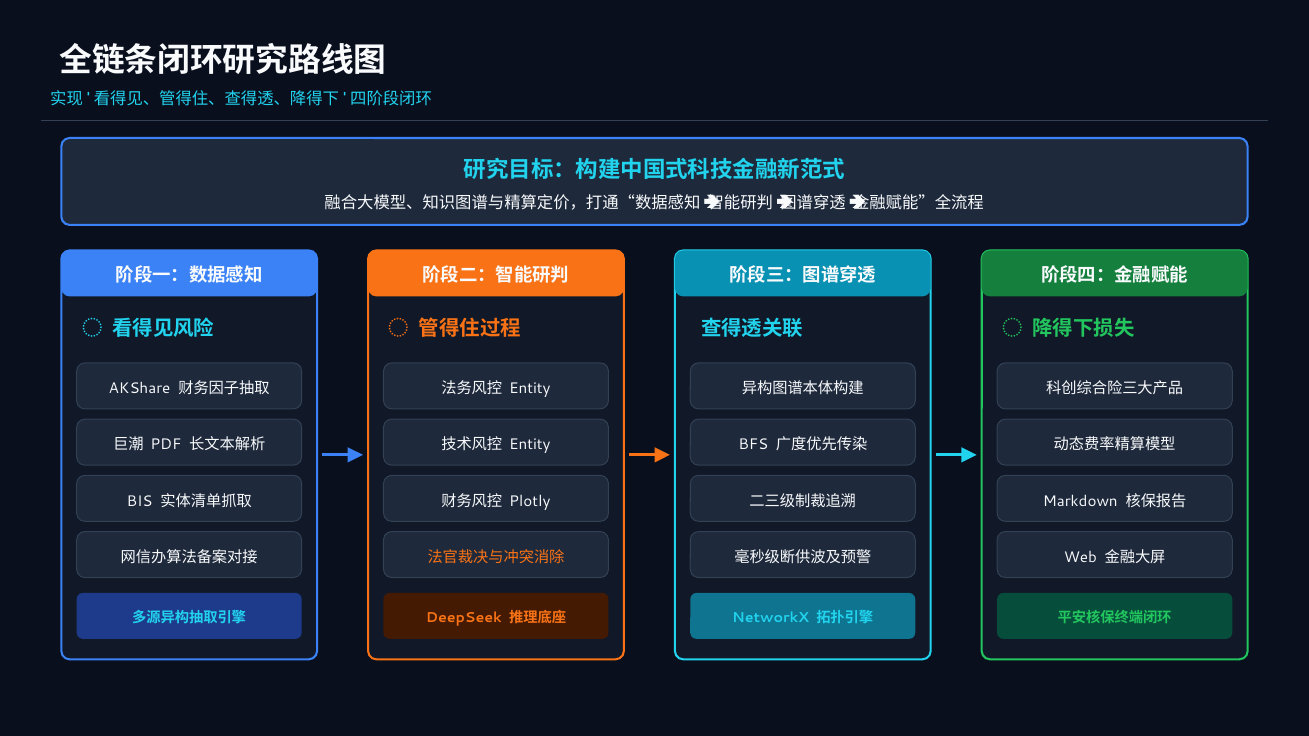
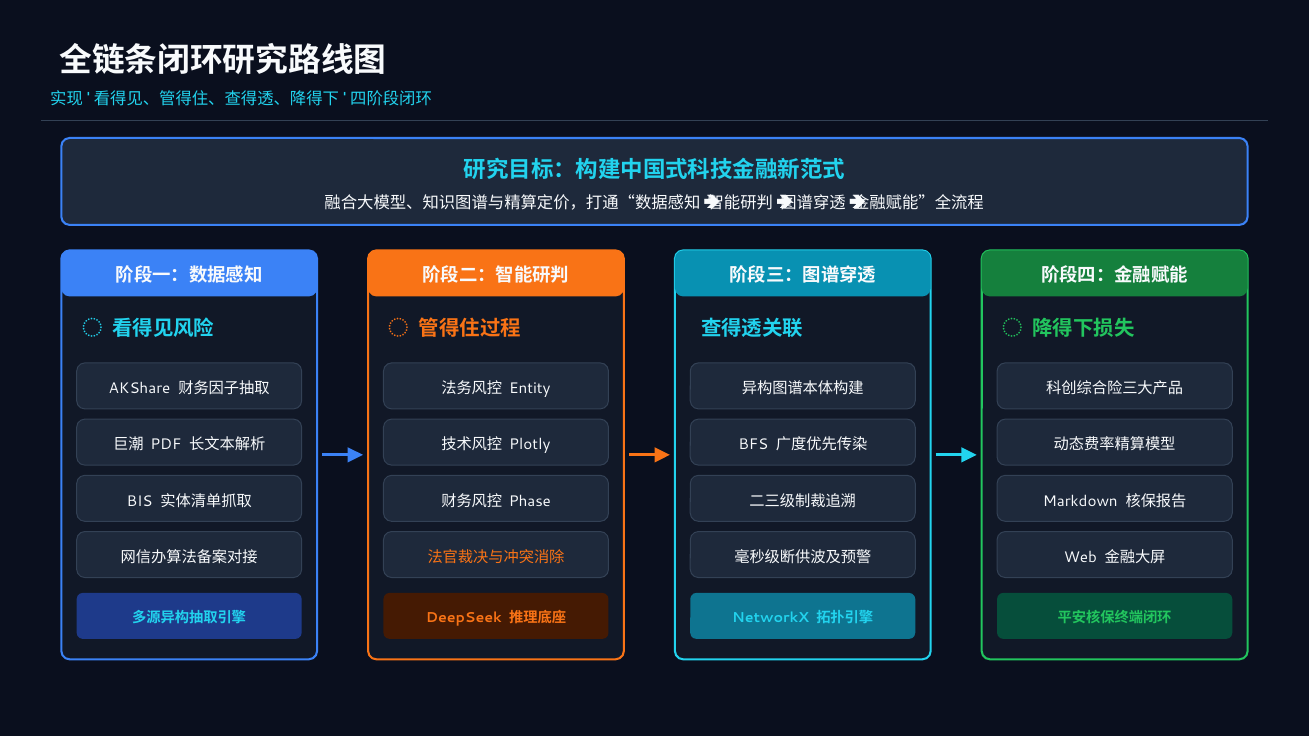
Entity: Entity -> Plotly (530, 445)
Plotly: Plotly -> Phase (530, 501)
